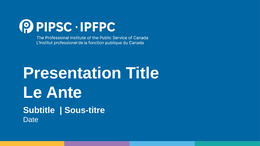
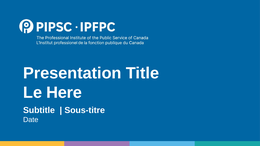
Ante: Ante -> Here (64, 93)
